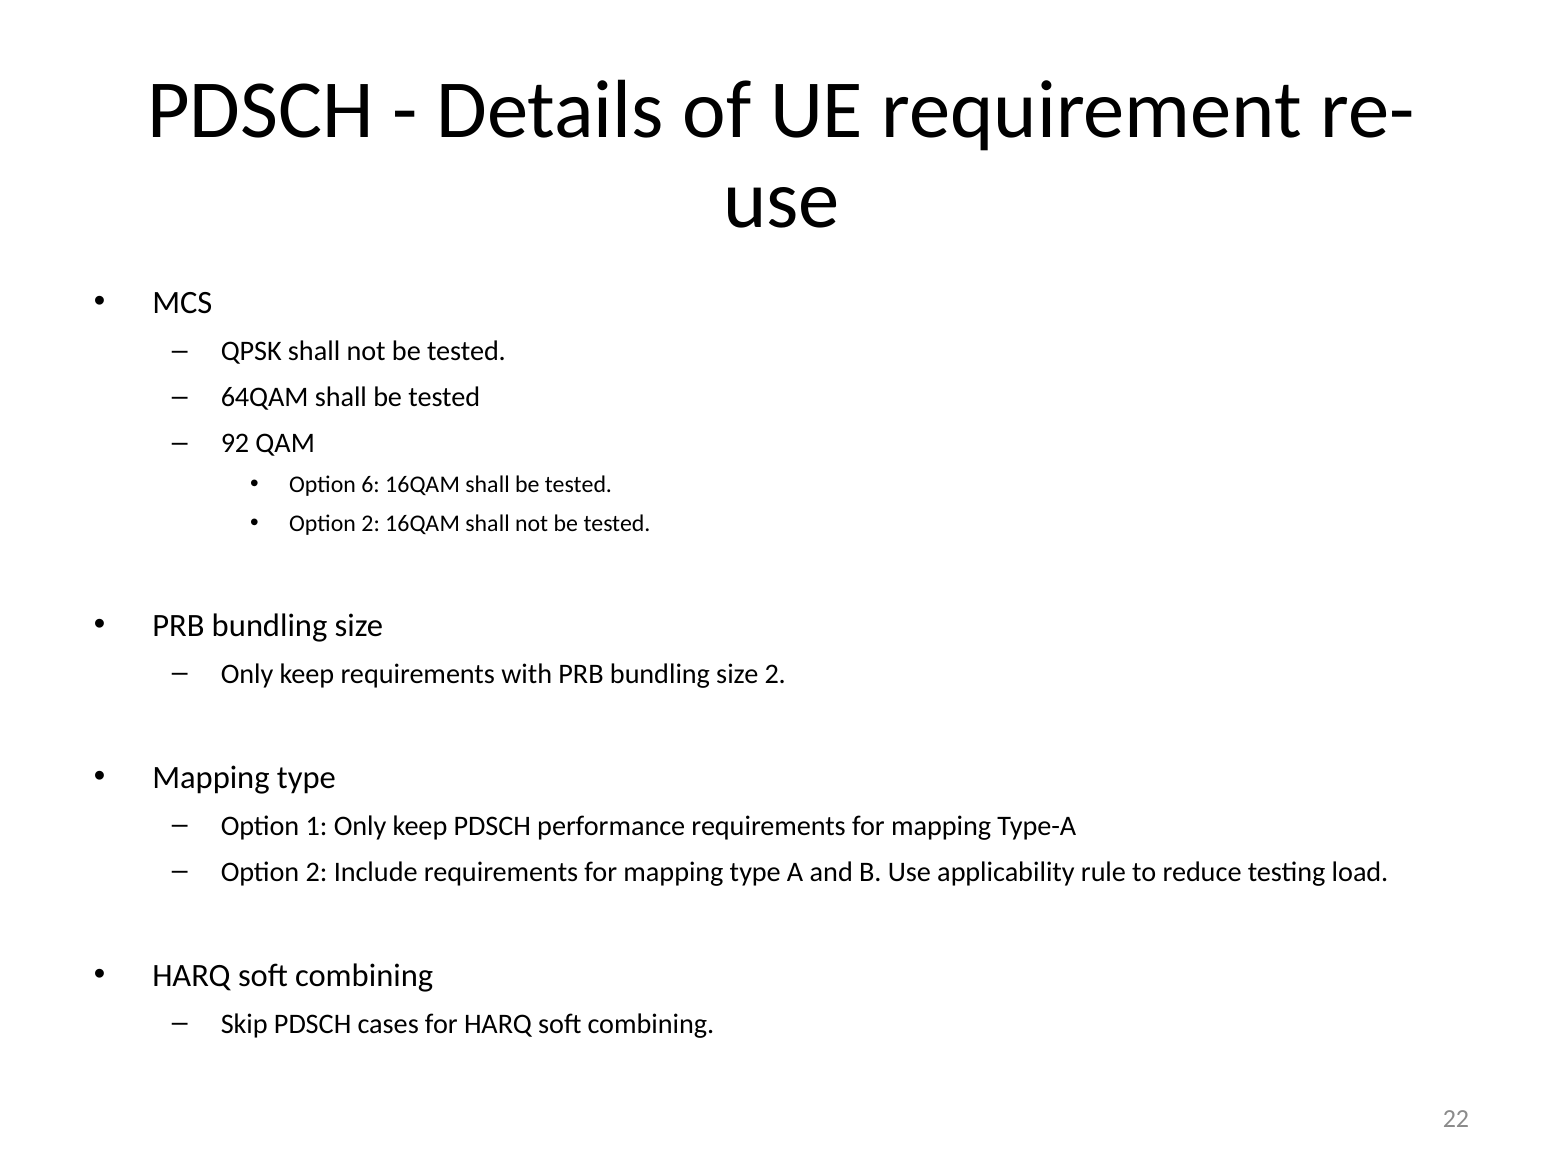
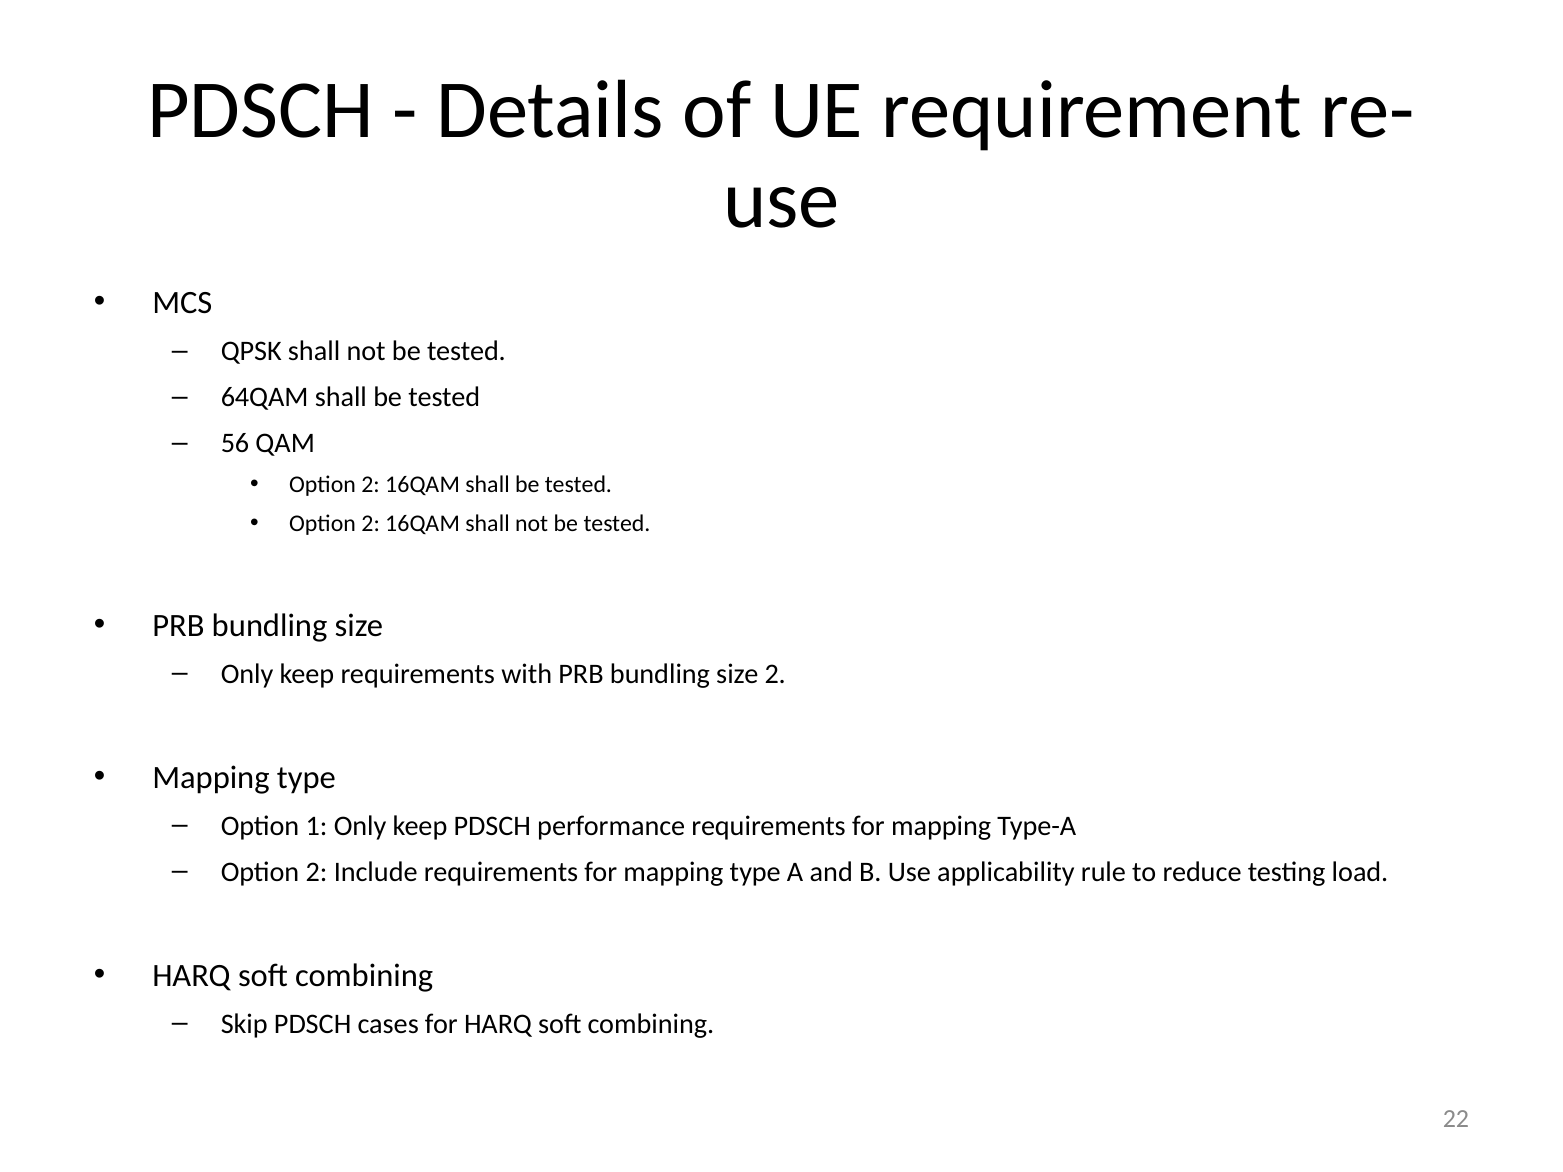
92: 92 -> 56 (235, 444)
6: 6 -> 2 (371, 485)
